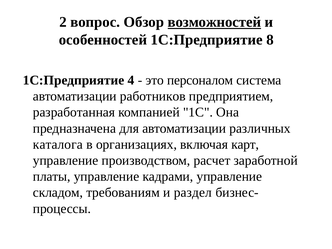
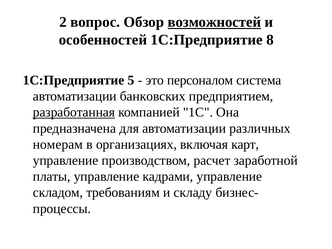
4: 4 -> 5 (131, 80)
работников: работников -> банковских (153, 96)
разработанная underline: none -> present (74, 112)
каталога: каталога -> номерам (58, 144)
раздел: раздел -> складу (193, 193)
